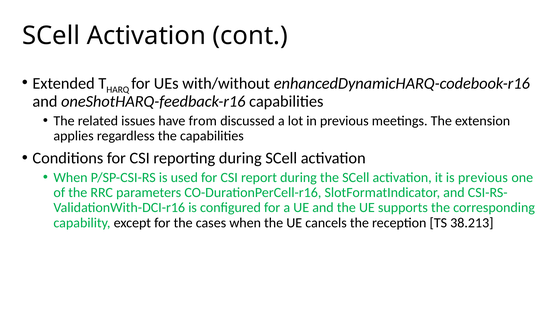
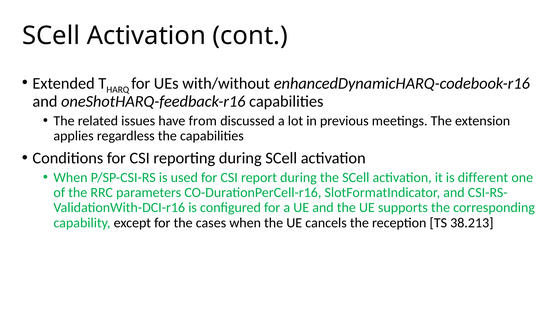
is previous: previous -> different (483, 177)
